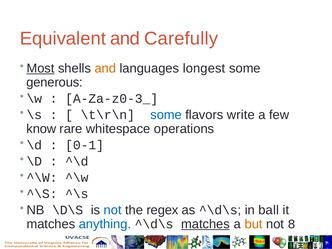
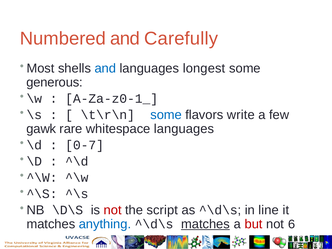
Equivalent: Equivalent -> Numbered (63, 39)
Most underline: present -> none (41, 68)
and colour: orange -> blue (105, 68)
A-Za-z0-3_: A-Za-z0-3_ -> A-Za-z0-1_ (112, 99)
know: know -> gawk (41, 129)
whitespace operations: operations -> languages (184, 129)
0-1: 0-1 -> 0-7 (85, 145)
not colour: blue -> red (113, 210)
regex: regex -> script (162, 210)
ball: ball -> line (269, 210)
but colour: orange -> red (254, 224)
8: 8 -> 6 (292, 224)
